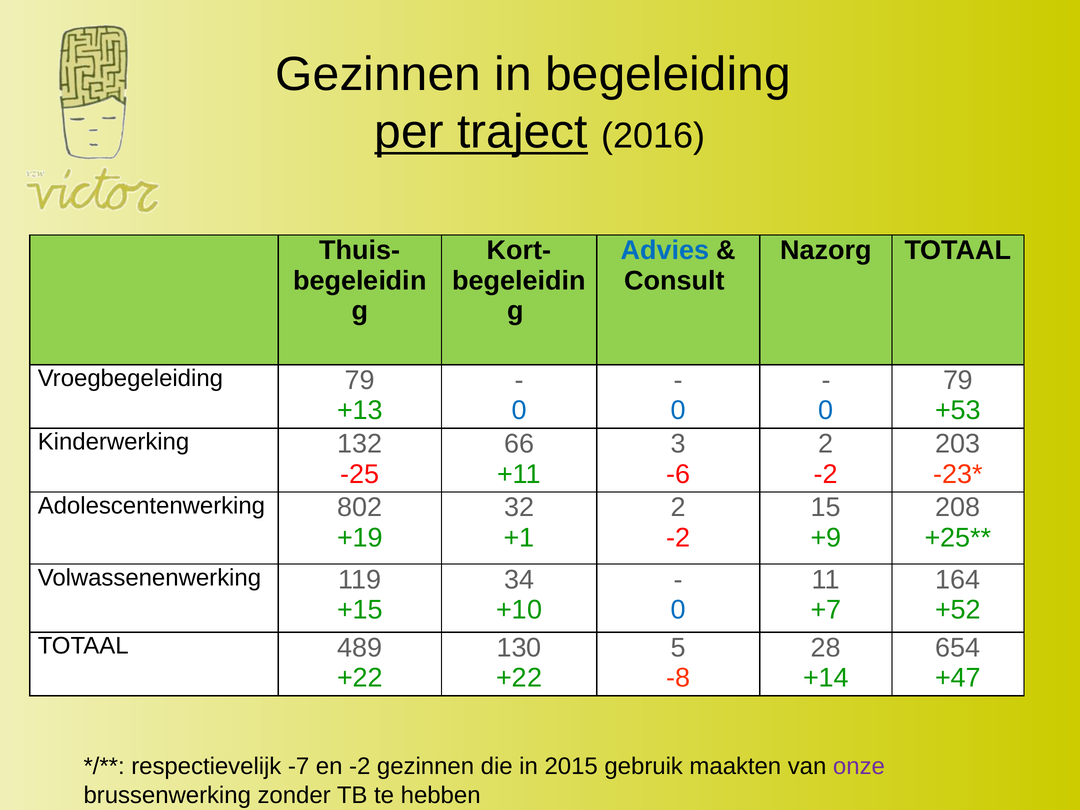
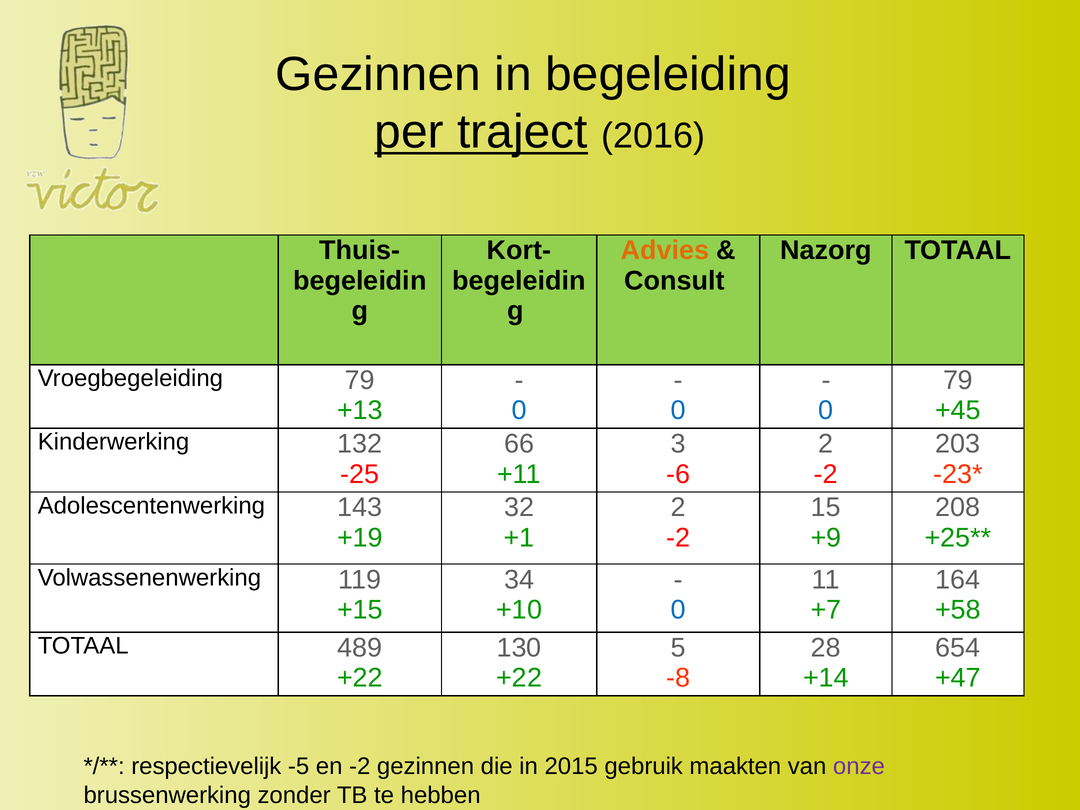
Advies colour: blue -> orange (665, 251)
+53: +53 -> +45 (958, 411)
802: 802 -> 143 (360, 507)
+52: +52 -> +58 (958, 610)
-7: -7 -> -5 (299, 767)
